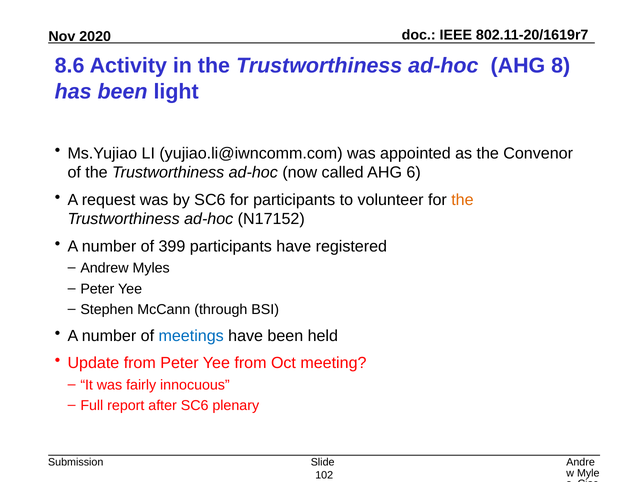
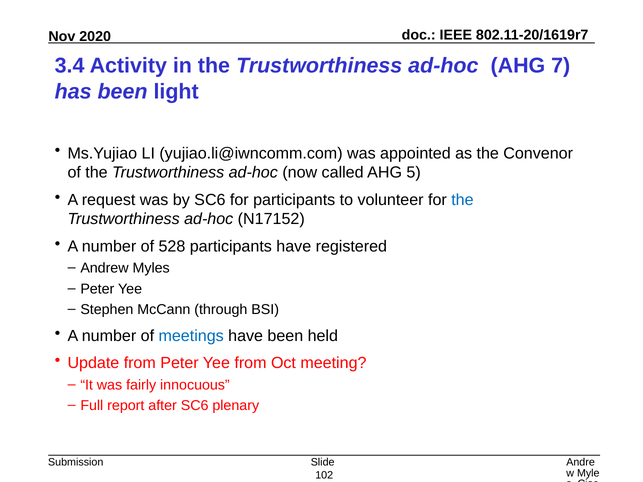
8.6: 8.6 -> 3.4 (70, 66)
8: 8 -> 7 (561, 66)
6: 6 -> 5 (414, 173)
the colour: orange -> blue (462, 200)
399: 399 -> 528 (172, 247)
